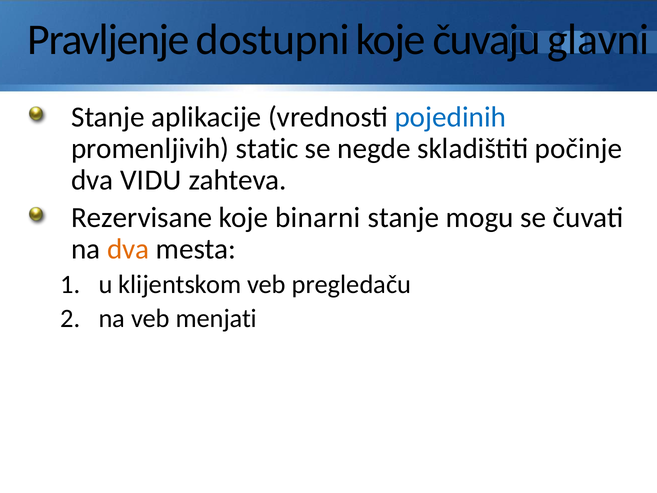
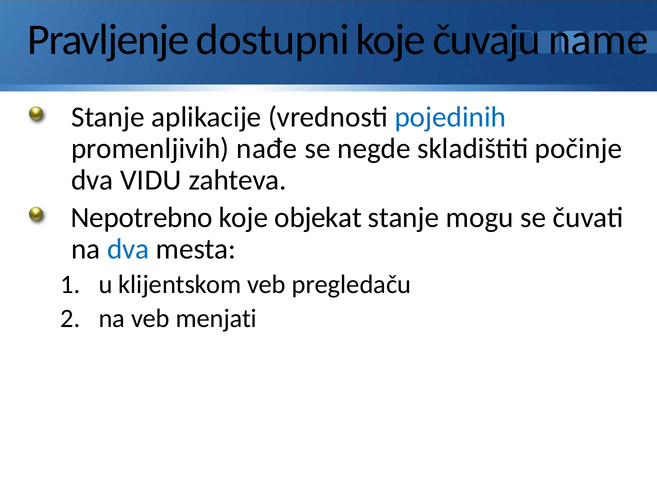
glavni: glavni -> name (598, 40)
static: static -> nađe (267, 149)
Rezervisane: Rezervisane -> Nepotrebno (142, 218)
binarni: binarni -> objekat (318, 218)
dva colour: orange -> blue (128, 249)
